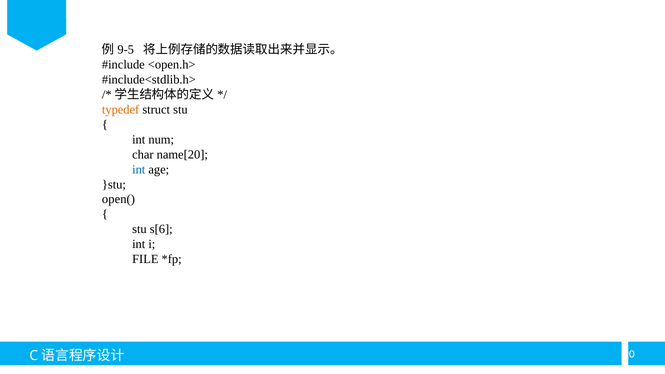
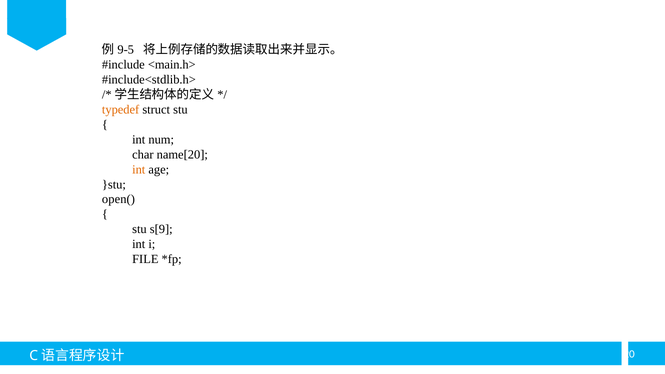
<open.h>: <open.h> -> <main.h> (172, 65)
int colour: blue -> orange (139, 169)
s[6: s[6 -> s[9 (161, 229)
